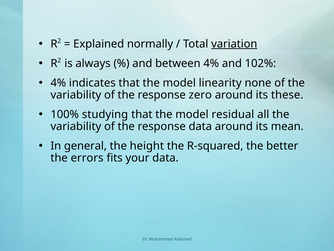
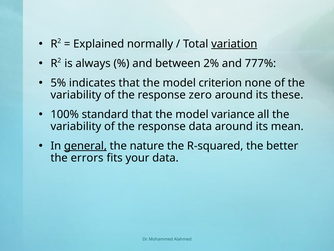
between 4%: 4% -> 2% (211, 63)
102%: 102% -> 777% (260, 63)
4%: 4% -> 5% (58, 83)
linearity: linearity -> criterion (220, 83)
studying: studying -> standard (105, 114)
residual: residual -> variance (233, 114)
general underline: none -> present (85, 146)
height: height -> nature (147, 146)
